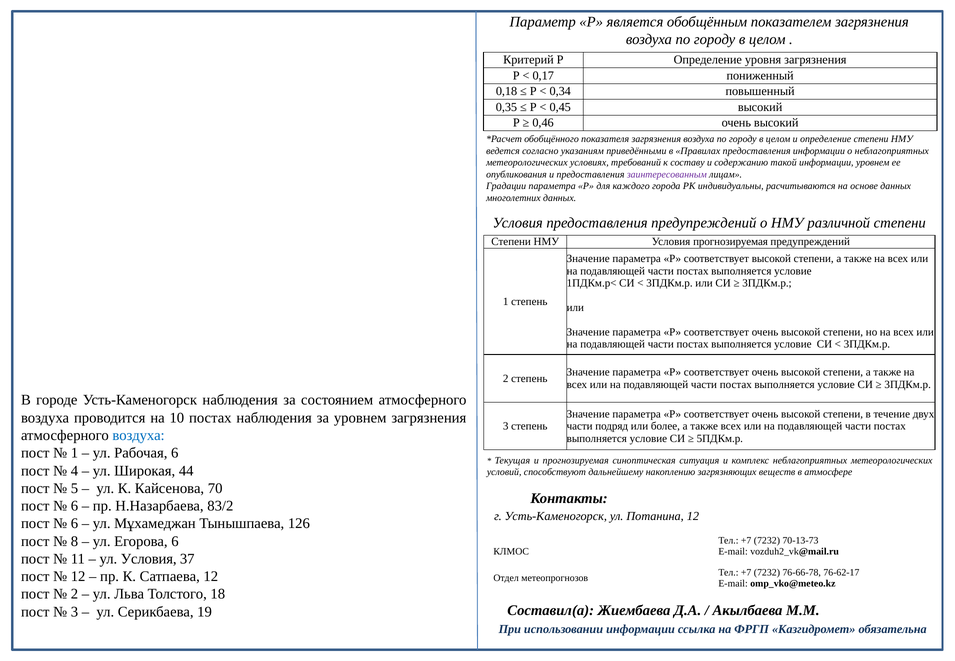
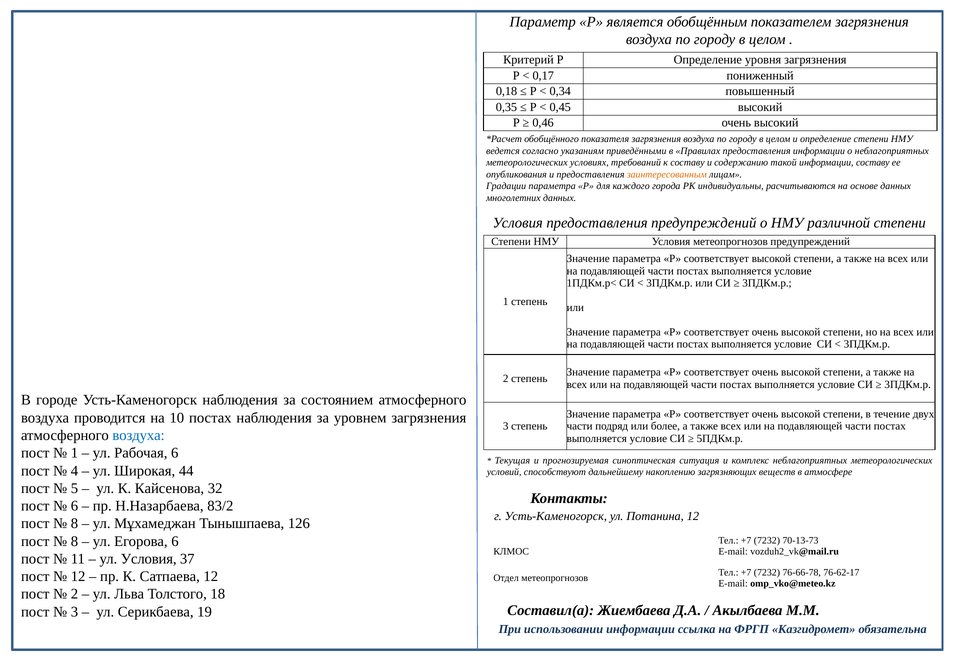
информации уровнем: уровнем -> составу (873, 163)
заинтересованным colour: purple -> orange (667, 174)
Условия прогнозируемая: прогнозируемая -> метеопрогнозов (730, 242)
70: 70 -> 32 (215, 488)
6: 6 -> 8 (74, 524)
